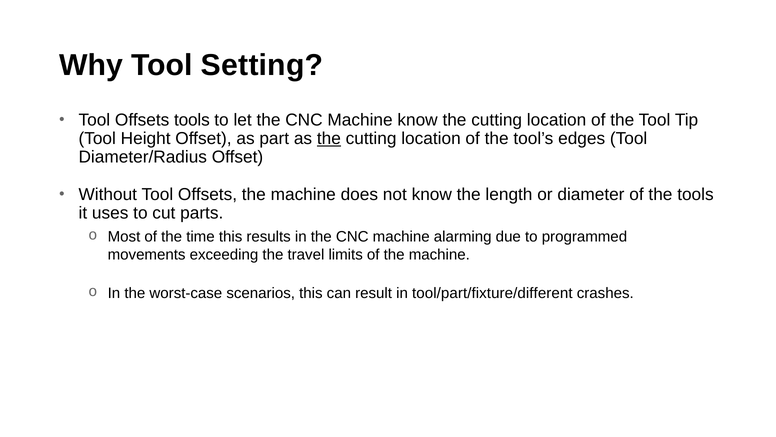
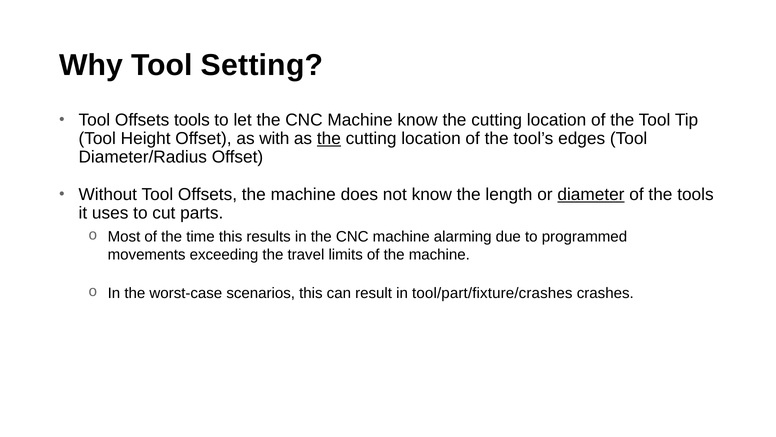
part: part -> with (274, 138)
diameter underline: none -> present (591, 194)
tool/part/fixture/different: tool/part/fixture/different -> tool/part/fixture/crashes (492, 293)
